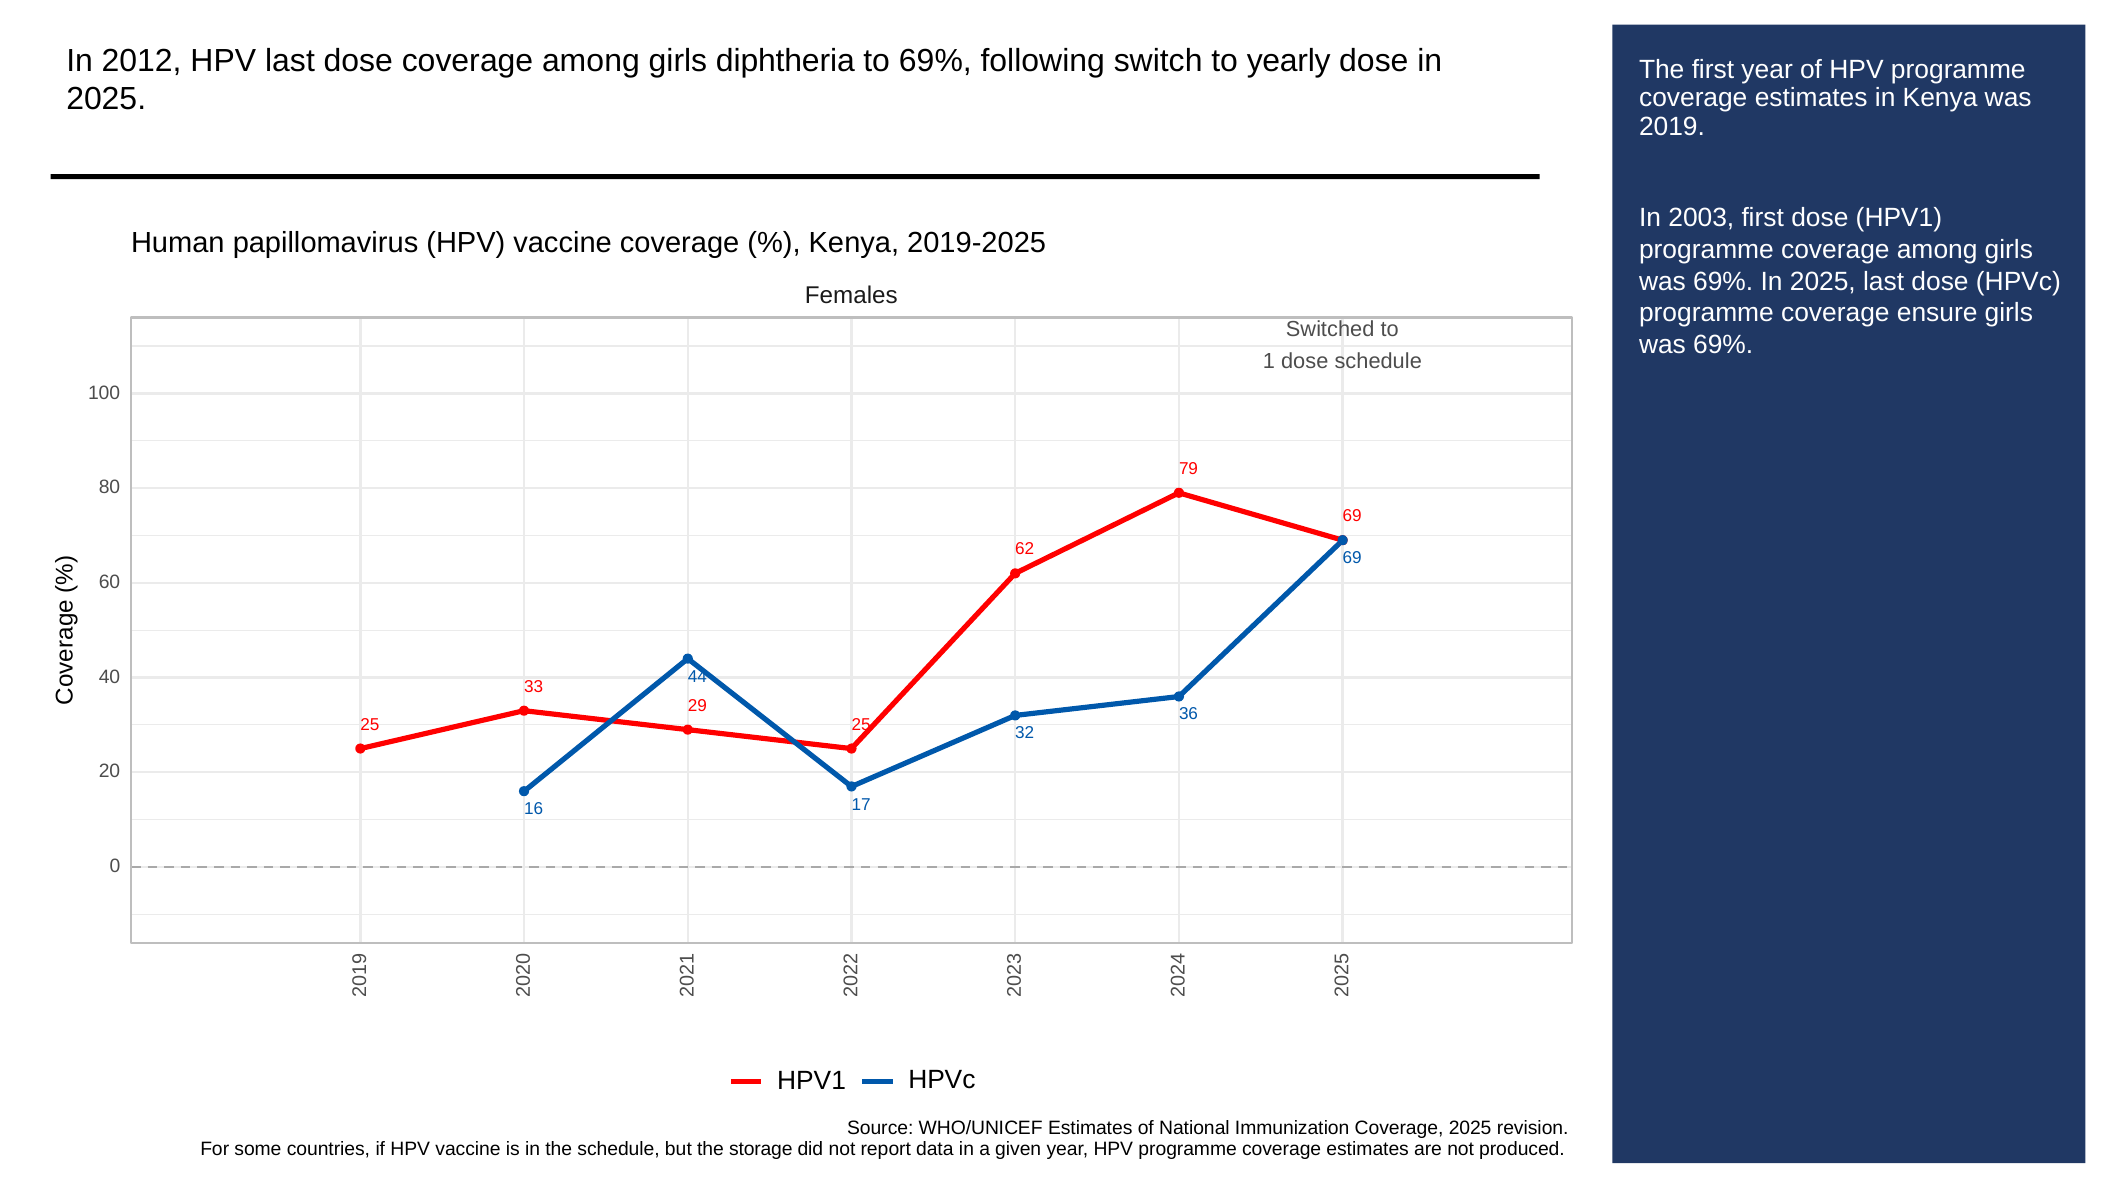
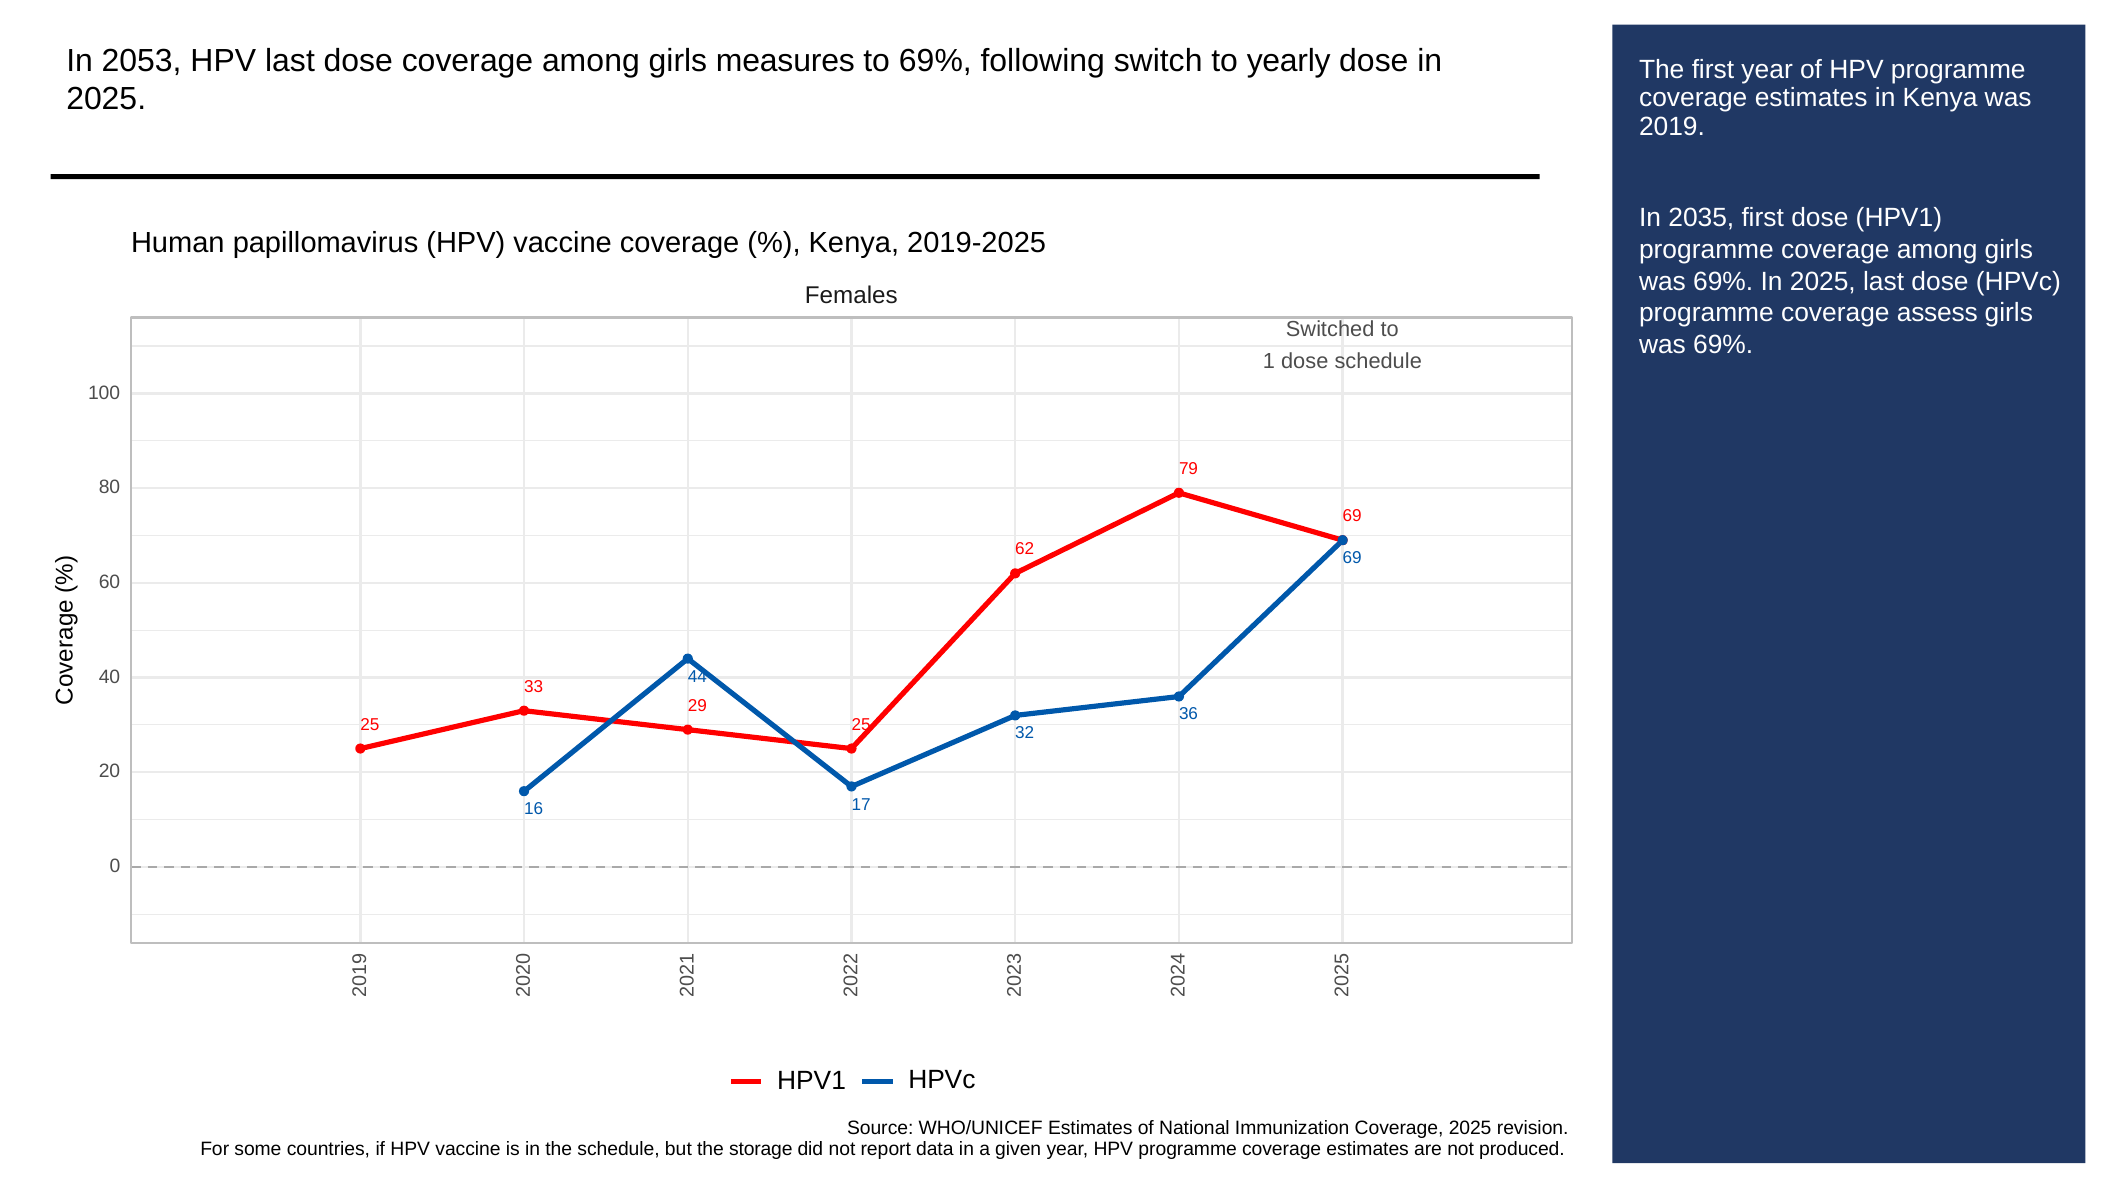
2012: 2012 -> 2053 (142, 61)
diphtheria: diphtheria -> measures (785, 61)
2003: 2003 -> 2035 (1701, 218)
ensure: ensure -> assess (1937, 313)
